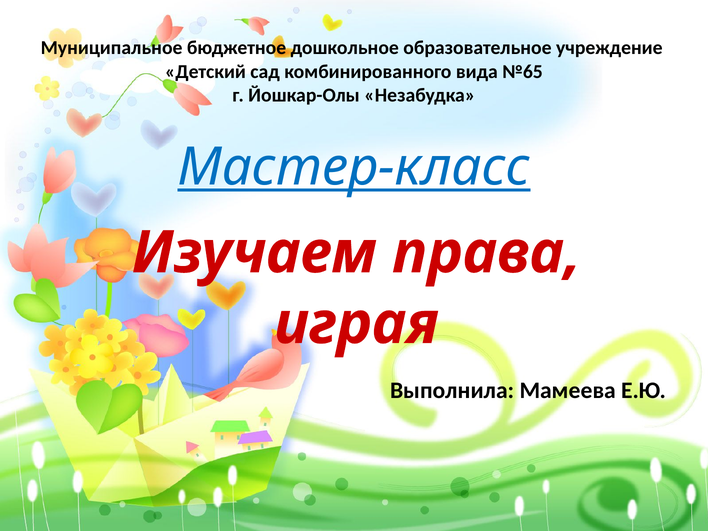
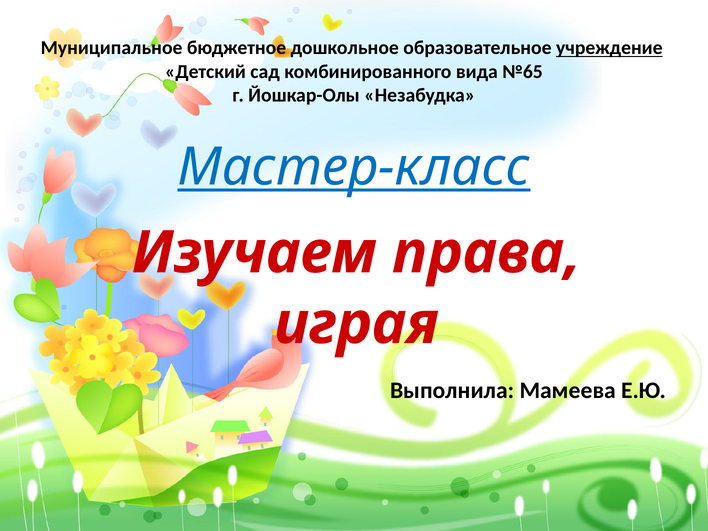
учреждение underline: none -> present (609, 48)
